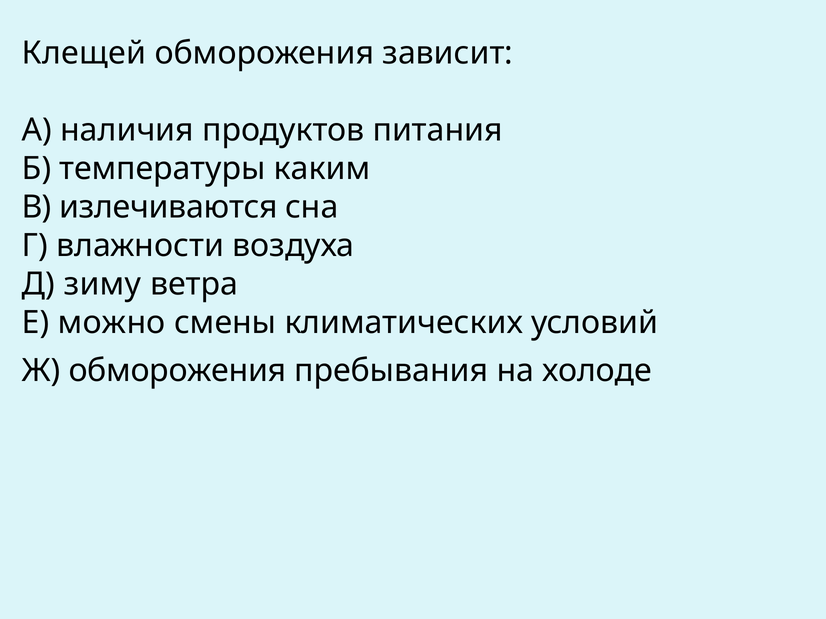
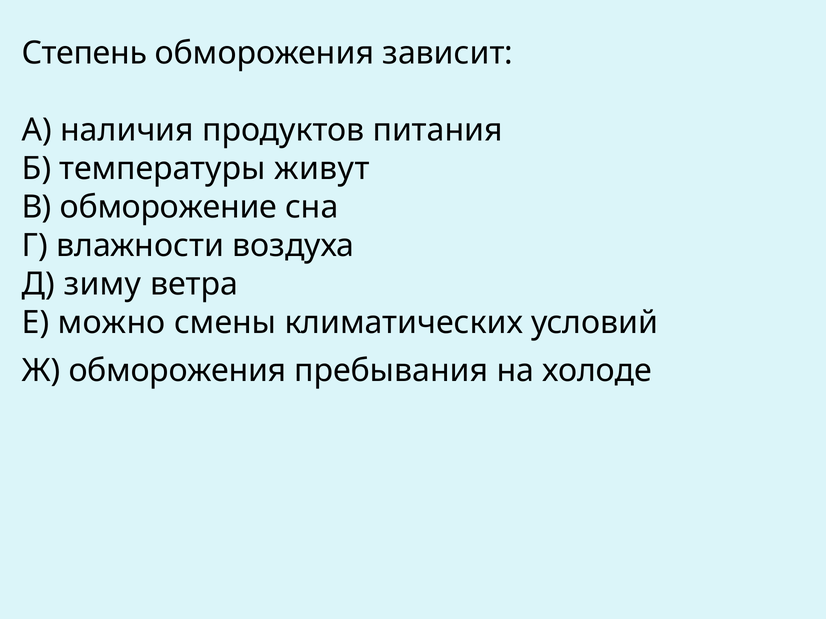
Клещей: Клещей -> Степень (84, 53)
каким: каким -> живут (322, 169)
излечиваются: излечиваются -> обморожение (168, 207)
